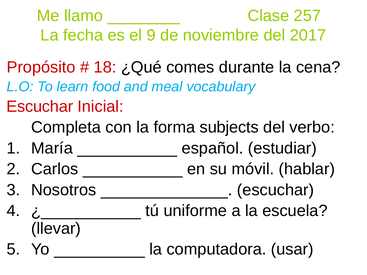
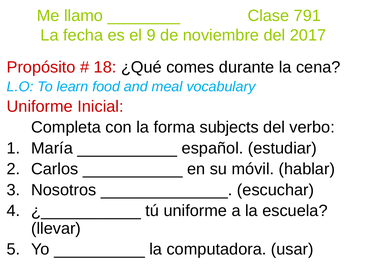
257: 257 -> 791 (307, 16)
Escuchar: Escuchar -> Uniforme (40, 107)
